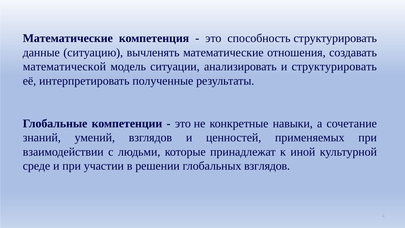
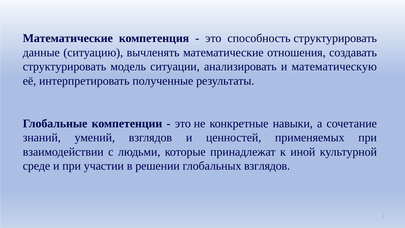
математической: математической -> структурировать (65, 67)
и структурировать: структурировать -> математическую (334, 67)
